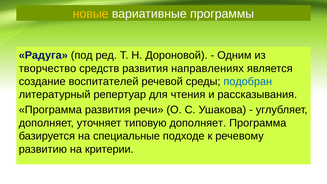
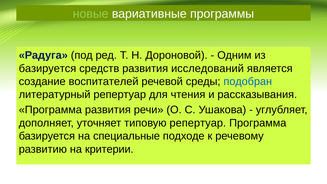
новые colour: yellow -> light green (91, 14)
творчество: творчество -> базируется (47, 68)
направлениях: направлениях -> исследований (207, 68)
типовую дополняет: дополняет -> репертуар (198, 123)
